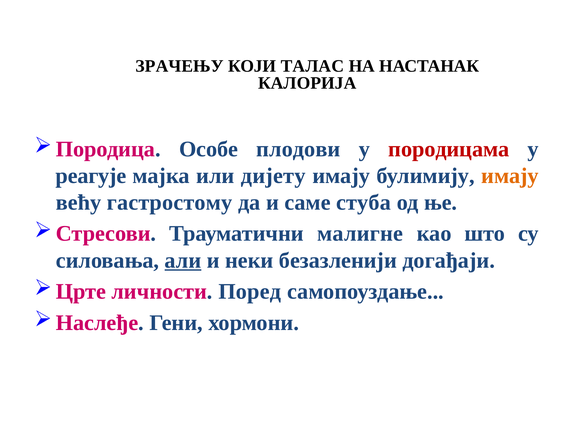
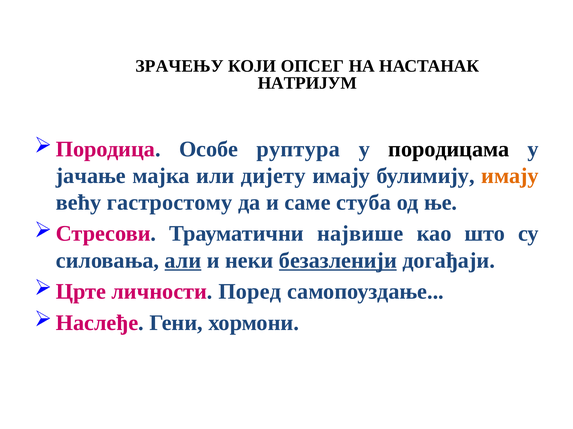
ТАЛАС: ТАЛАС -> ОПСЕГ (312, 66)
КАЛОРИЈА: КАЛОРИЈА -> НАТРИЈУМ (307, 83)
плодови: плодови -> руптура (298, 149)
породицама colour: red -> black (449, 149)
реагује: реагује -> јачање (91, 176)
малигне: малигне -> највише (360, 234)
безазленији underline: none -> present (338, 261)
